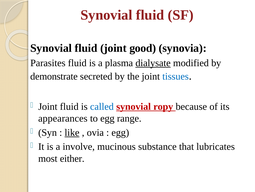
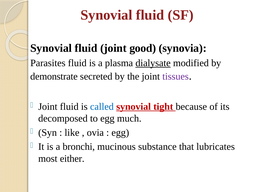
tissues colour: blue -> purple (176, 76)
ropy: ropy -> tight (163, 106)
appearances: appearances -> decomposed (63, 118)
range: range -> much (129, 118)
like underline: present -> none (72, 132)
involve: involve -> bronchi (79, 146)
